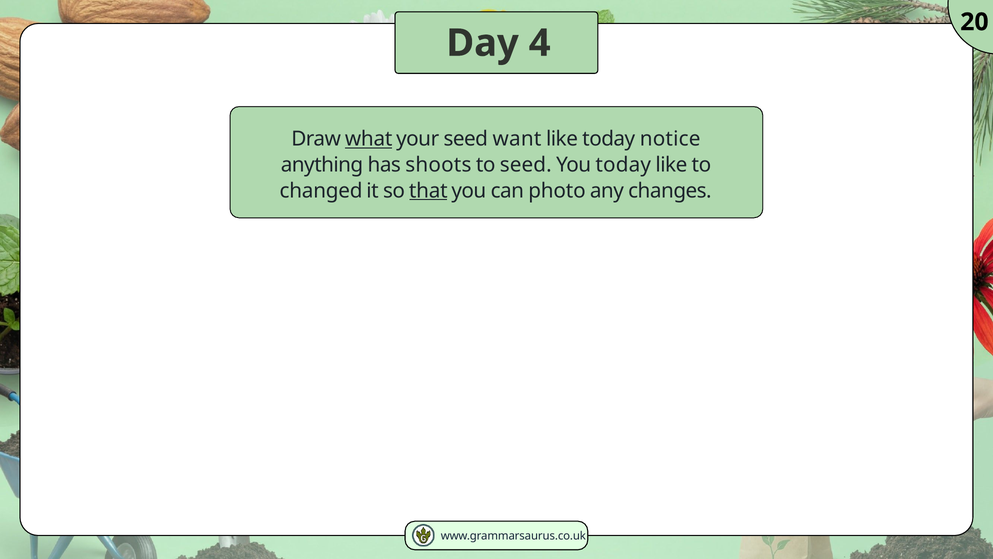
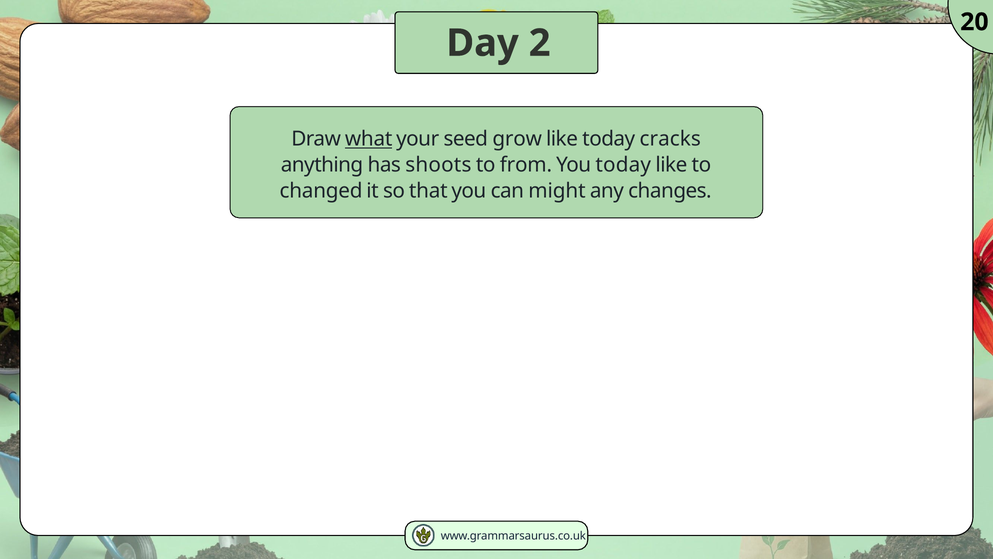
4: 4 -> 2 (540, 43)
want: want -> grow (517, 139)
notice: notice -> cracks (670, 139)
to seed: seed -> from (526, 165)
that underline: present -> none (428, 191)
photo: photo -> might (557, 191)
